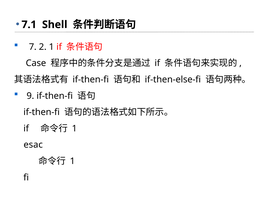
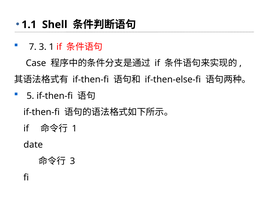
7.1: 7.1 -> 1.1 (29, 25)
7 2: 2 -> 3 (43, 47)
9: 9 -> 5 (30, 96)
esac: esac -> date (33, 145)
1: 1 -> 3 (72, 161)
